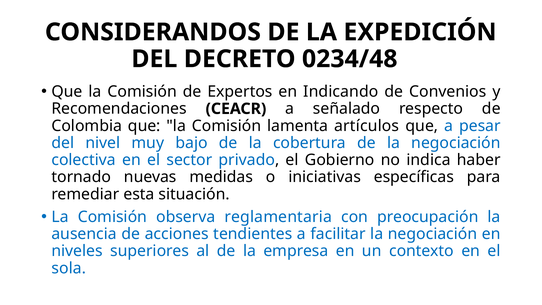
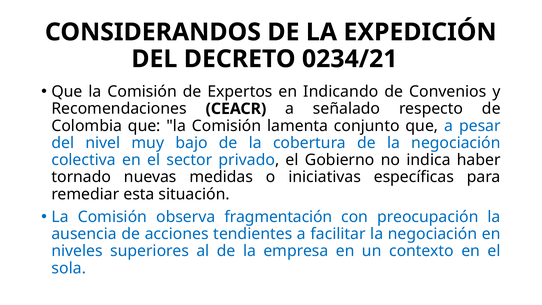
0234/48: 0234/48 -> 0234/21 (350, 59)
artículos: artículos -> conjunto (367, 126)
reglamentaria: reglamentaria -> fragmentación (278, 217)
